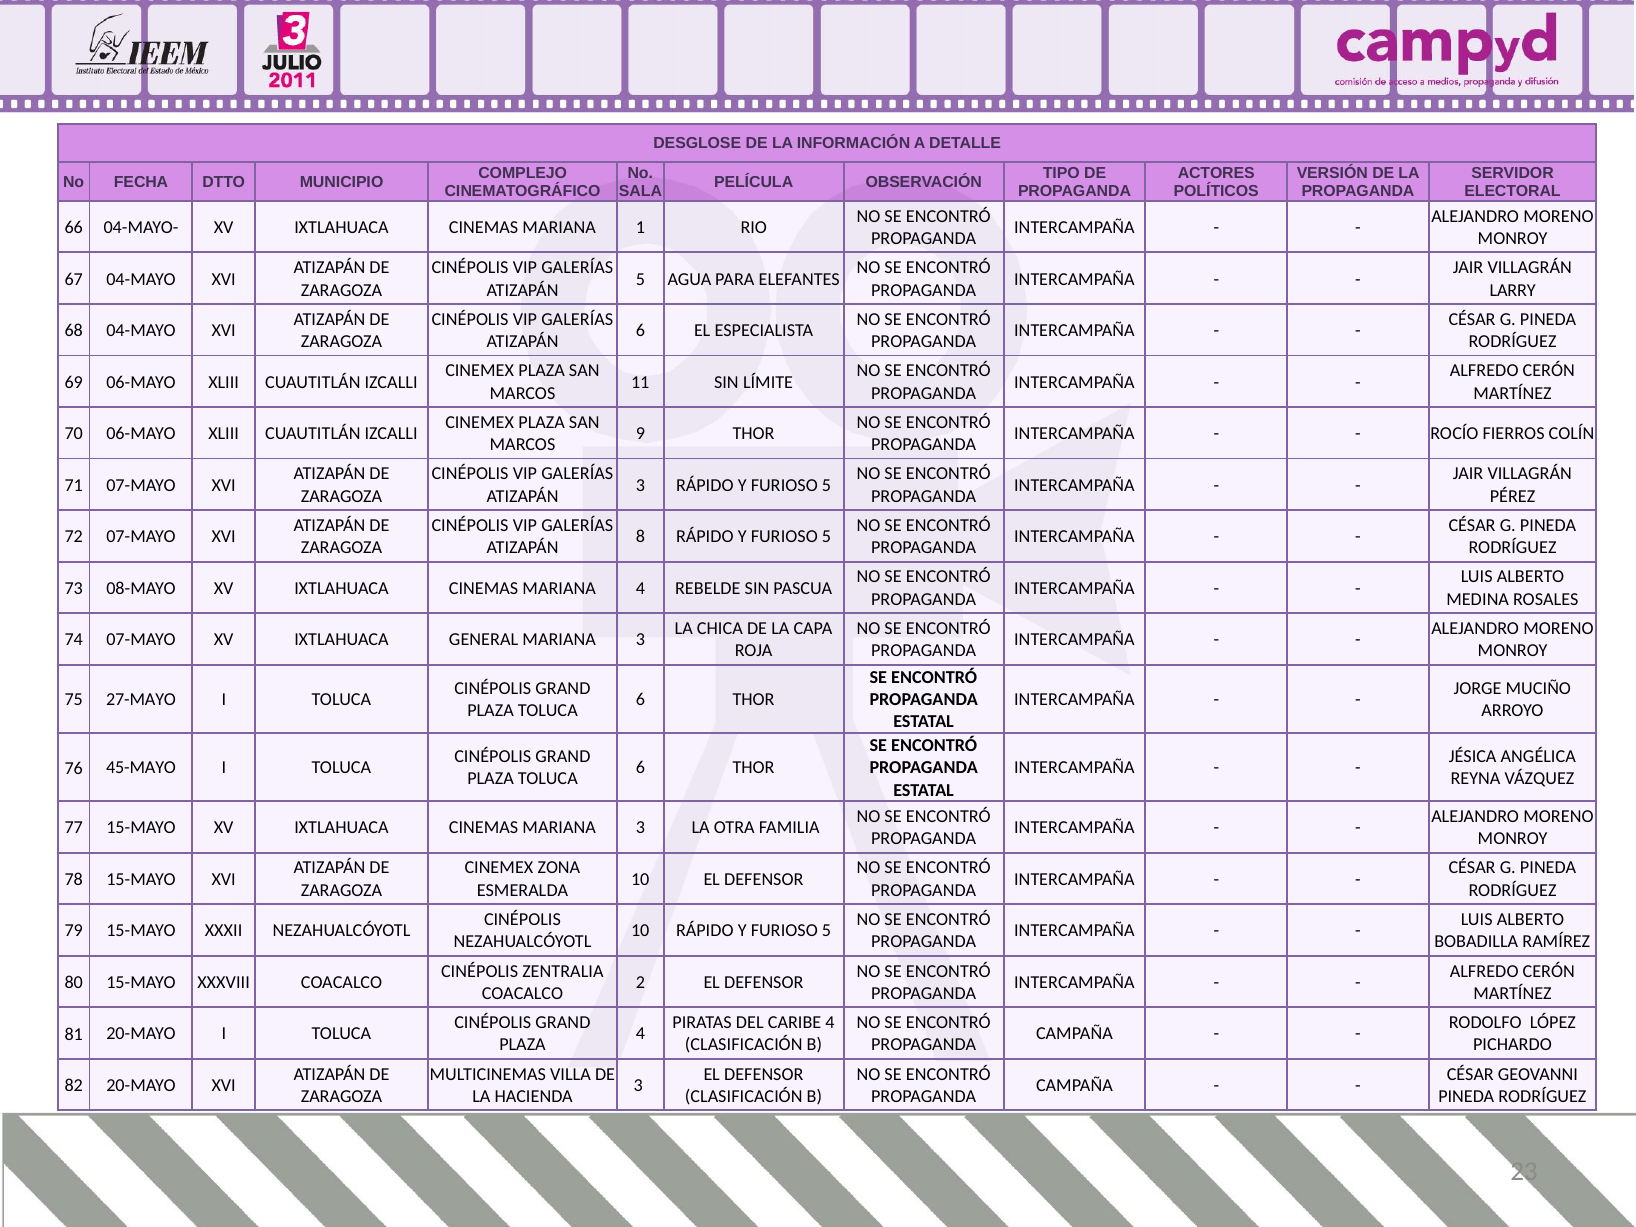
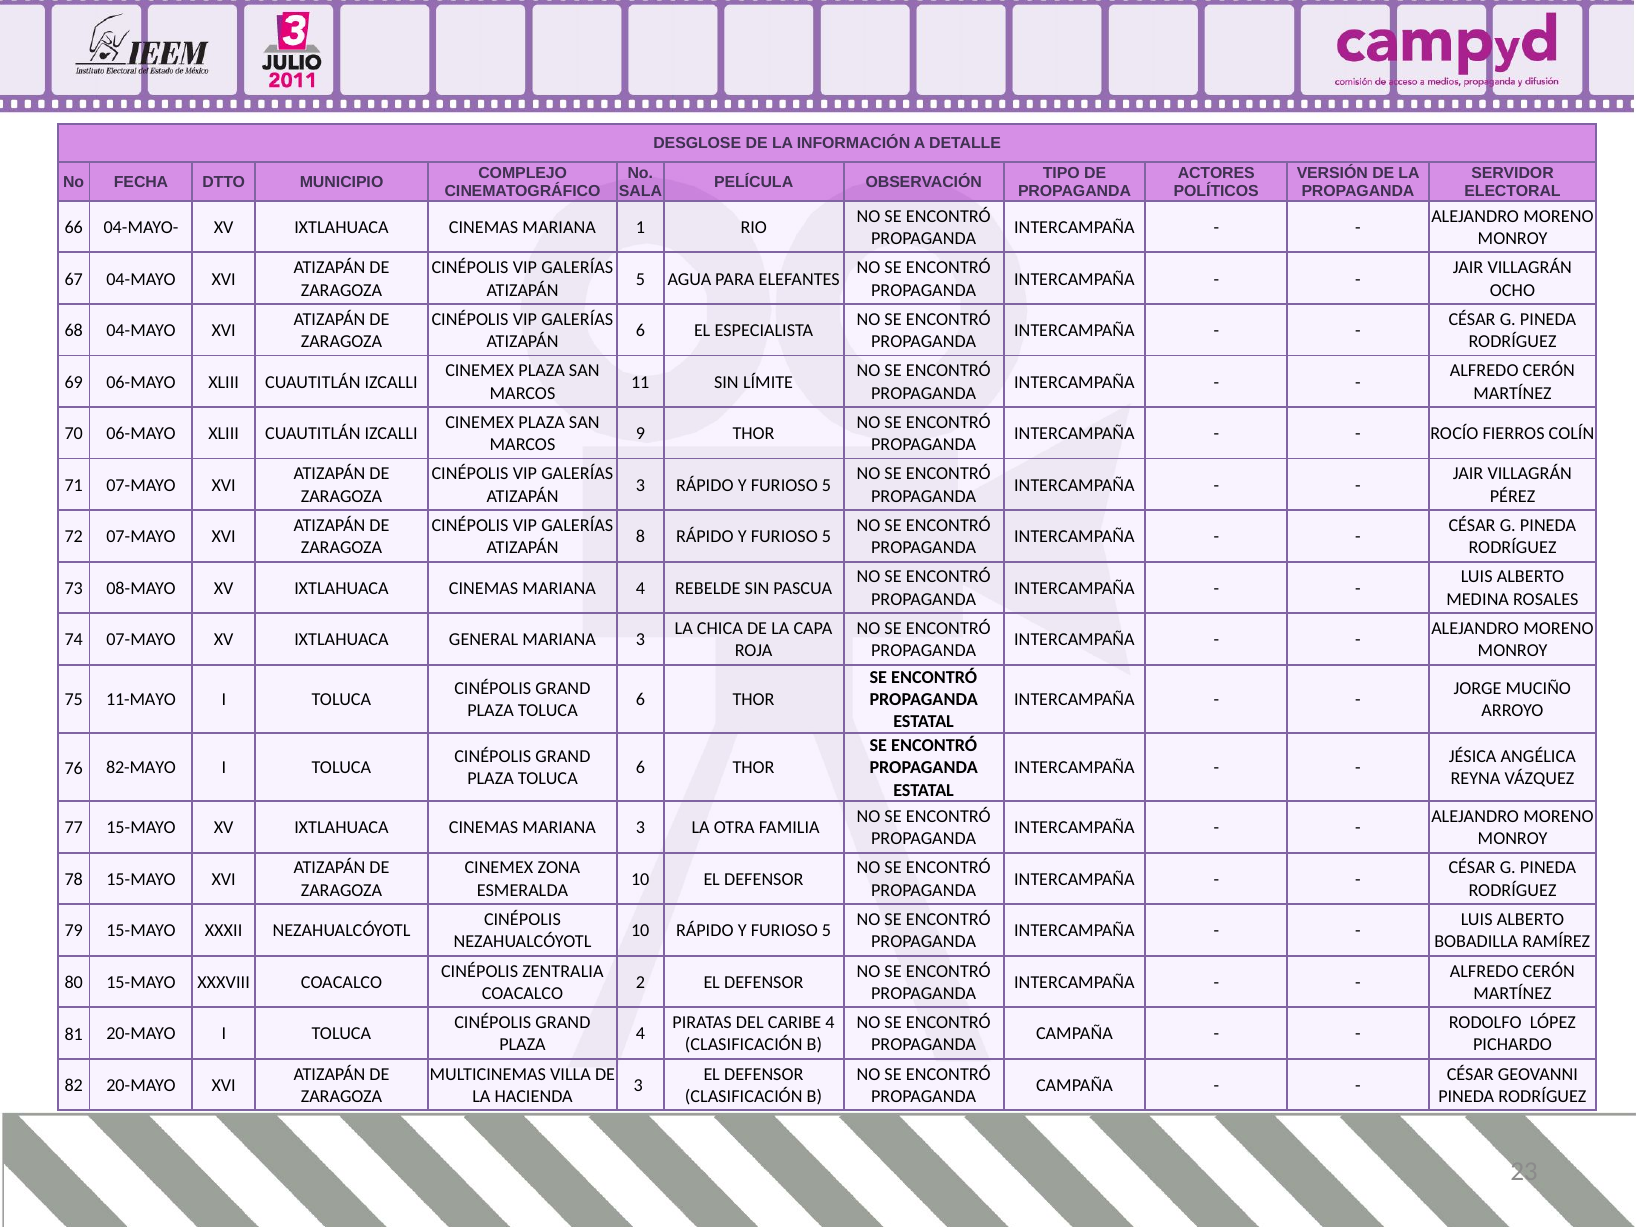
LARRY: LARRY -> OCHO (1512, 290)
27-MAYO: 27-MAYO -> 11-MAYO (141, 700)
45-MAYO: 45-MAYO -> 82-MAYO (141, 768)
